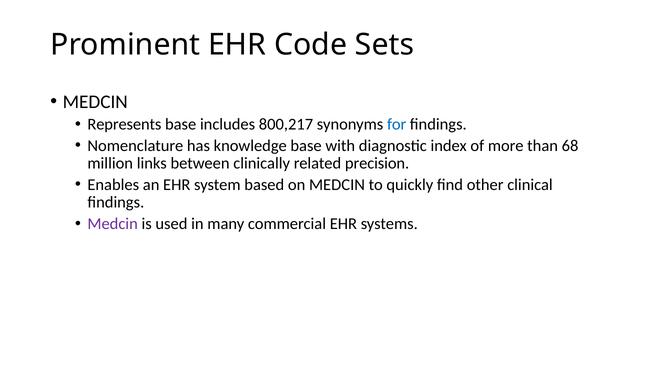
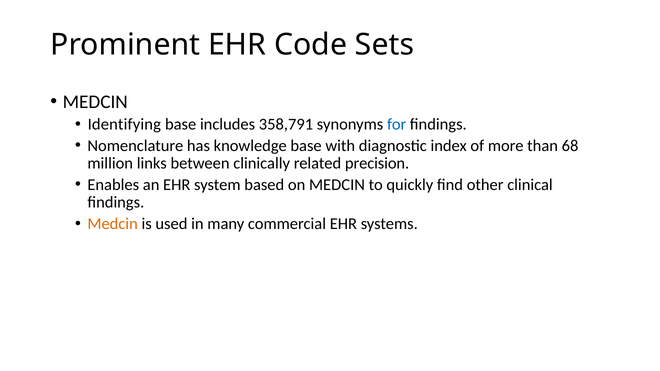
Represents: Represents -> Identifying (124, 125)
800,217: 800,217 -> 358,791 (286, 125)
Medcin colour: purple -> orange (113, 224)
